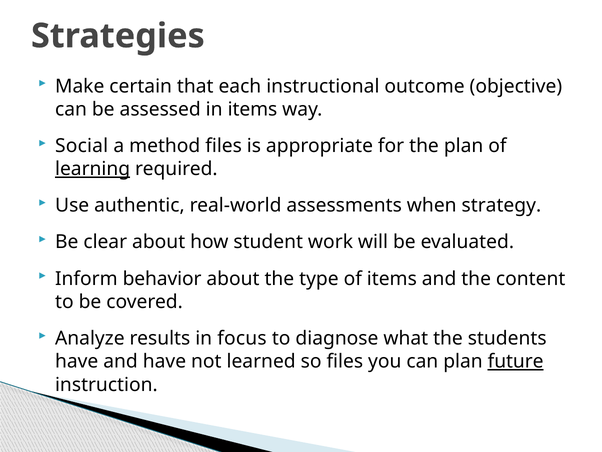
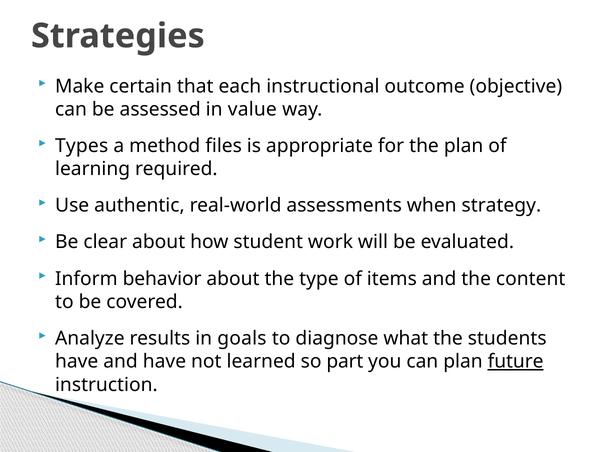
in items: items -> value (252, 109)
Social: Social -> Types (82, 146)
learning underline: present -> none (93, 169)
focus: focus -> goals (242, 338)
so files: files -> part (345, 361)
